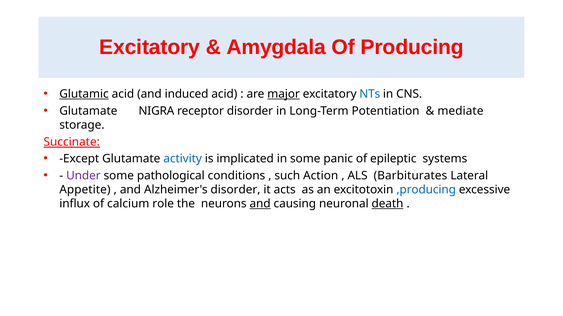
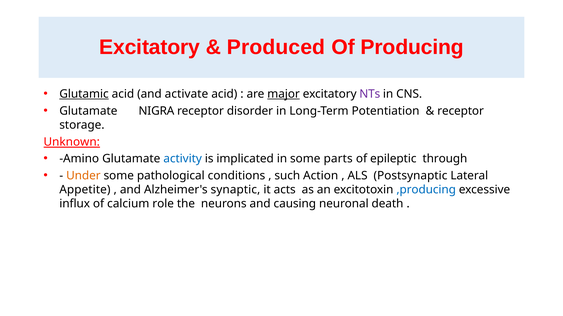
Amygdala: Amygdala -> Produced (276, 47)
induced: induced -> activate (186, 94)
NTs colour: blue -> purple (370, 94)
mediate: mediate -> receptor (461, 111)
Succinate: Succinate -> Unknown (72, 142)
Except: Except -> Amino (79, 159)
panic: panic -> parts (338, 159)
systems: systems -> through (445, 159)
Under colour: purple -> orange (83, 176)
Barbiturates: Barbiturates -> Postsynaptic (410, 176)
Alzheimer's disorder: disorder -> synaptic (235, 190)
and underline: present -> none (260, 204)
death underline: present -> none (387, 204)
